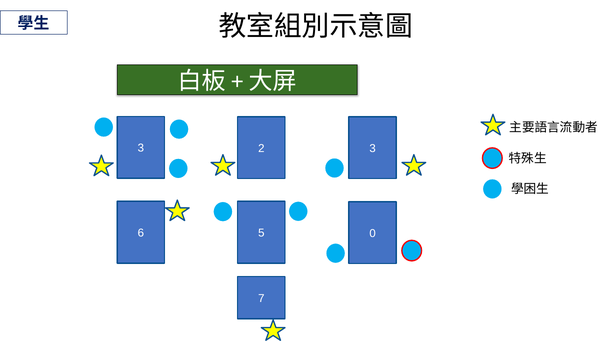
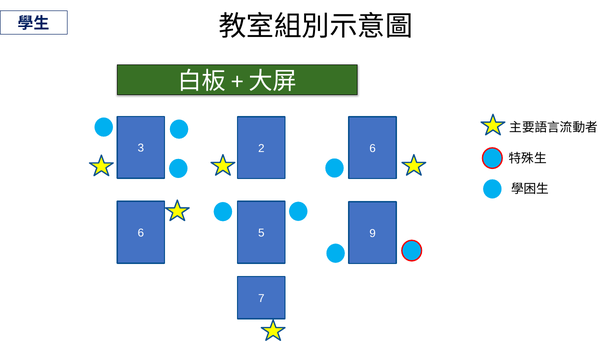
3 3: 3 -> 6 (373, 148)
0: 0 -> 9 (373, 233)
